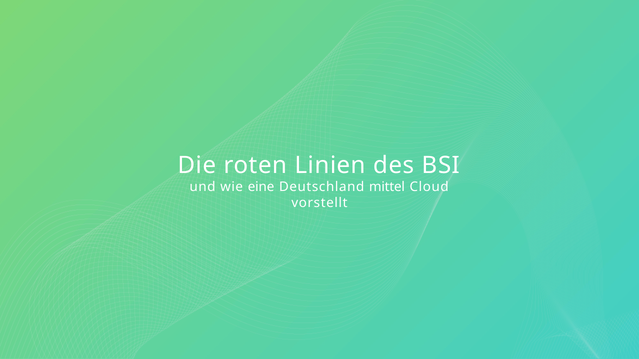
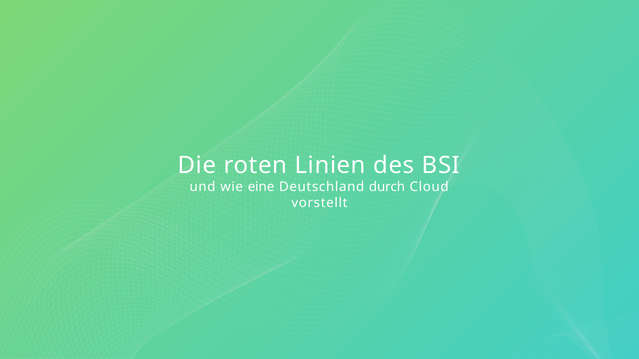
mittel: mittel -> durch (387, 187)
